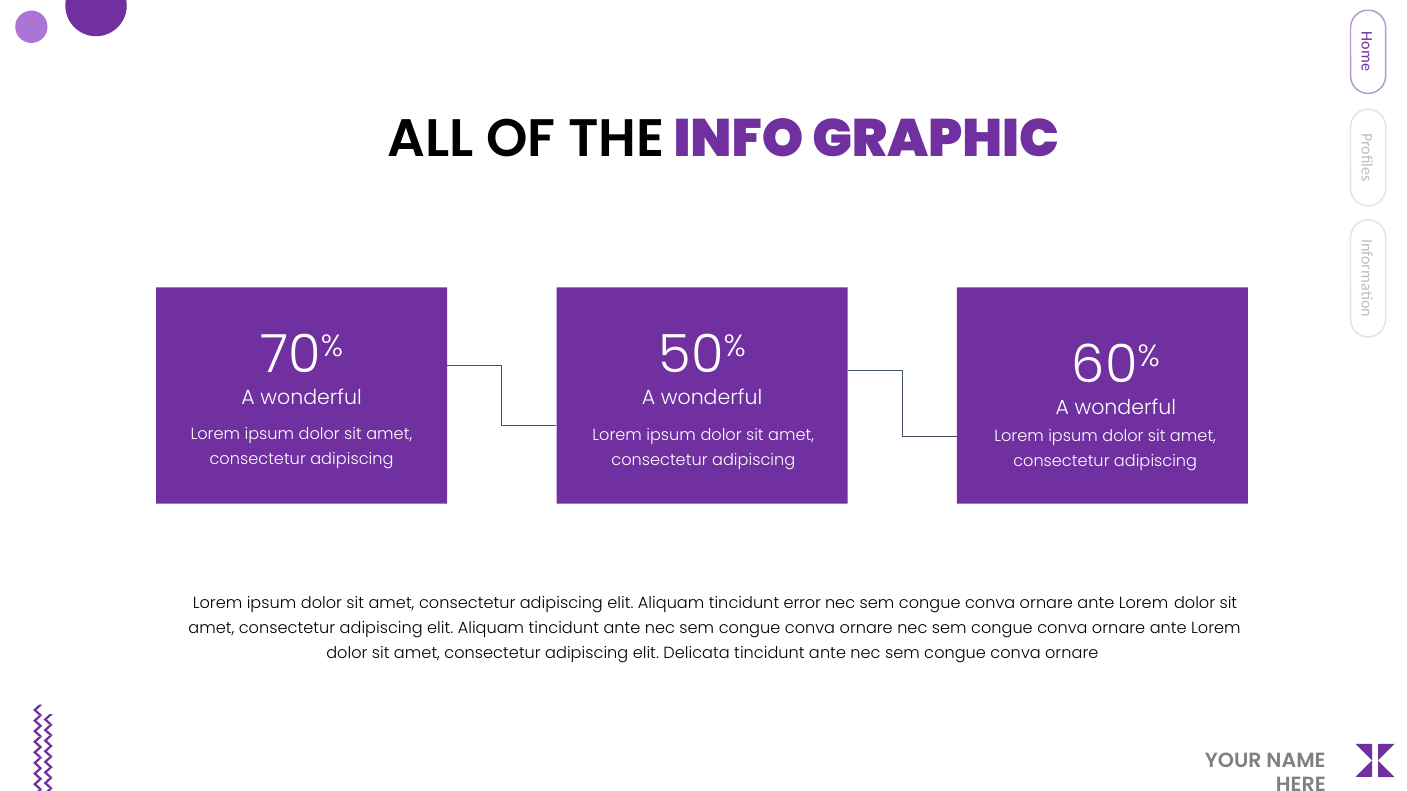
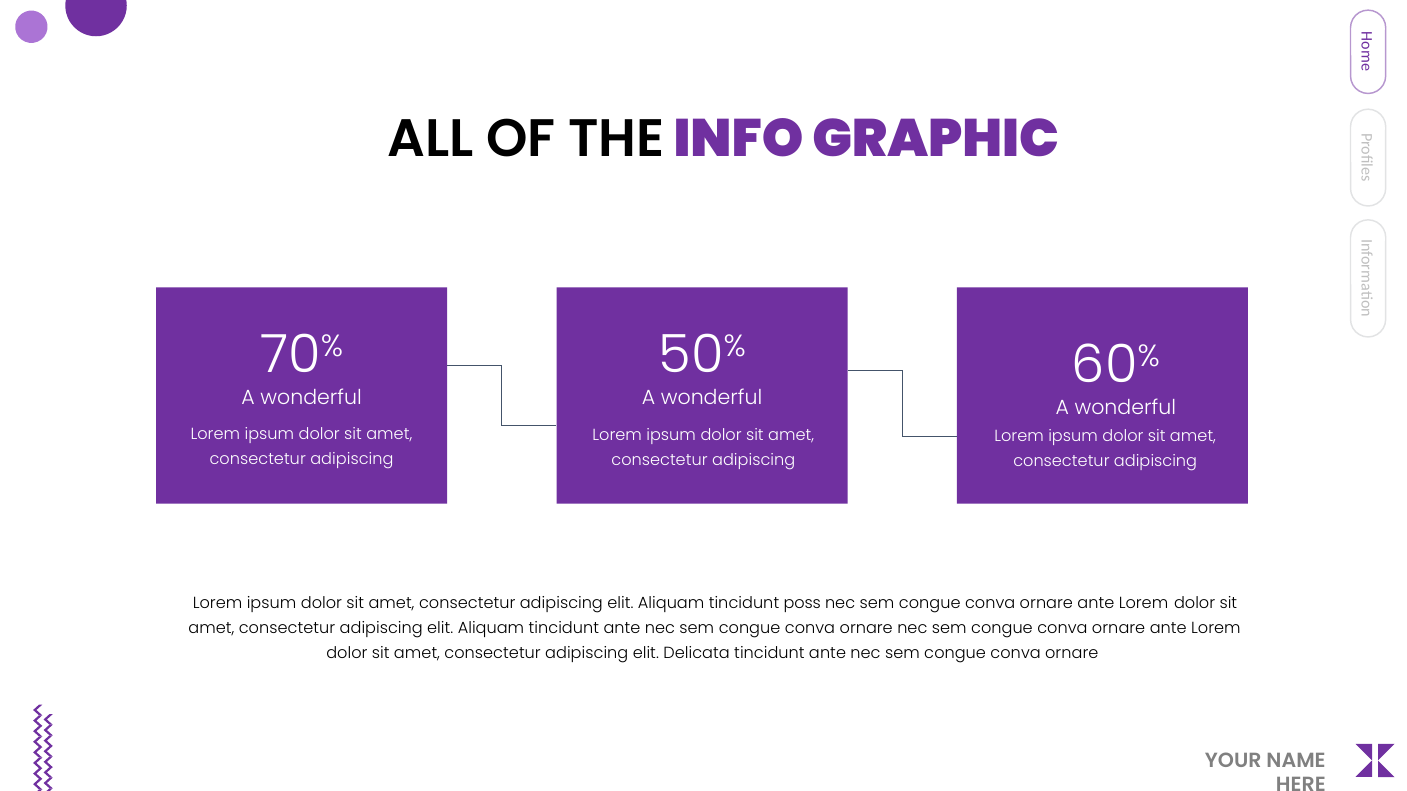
error: error -> poss (802, 604)
